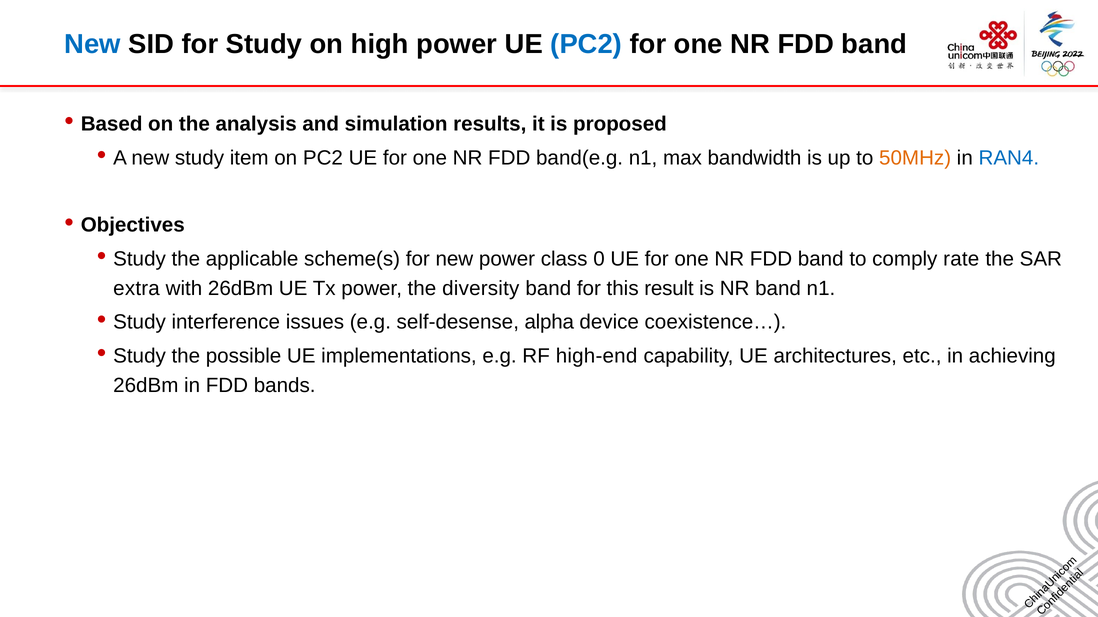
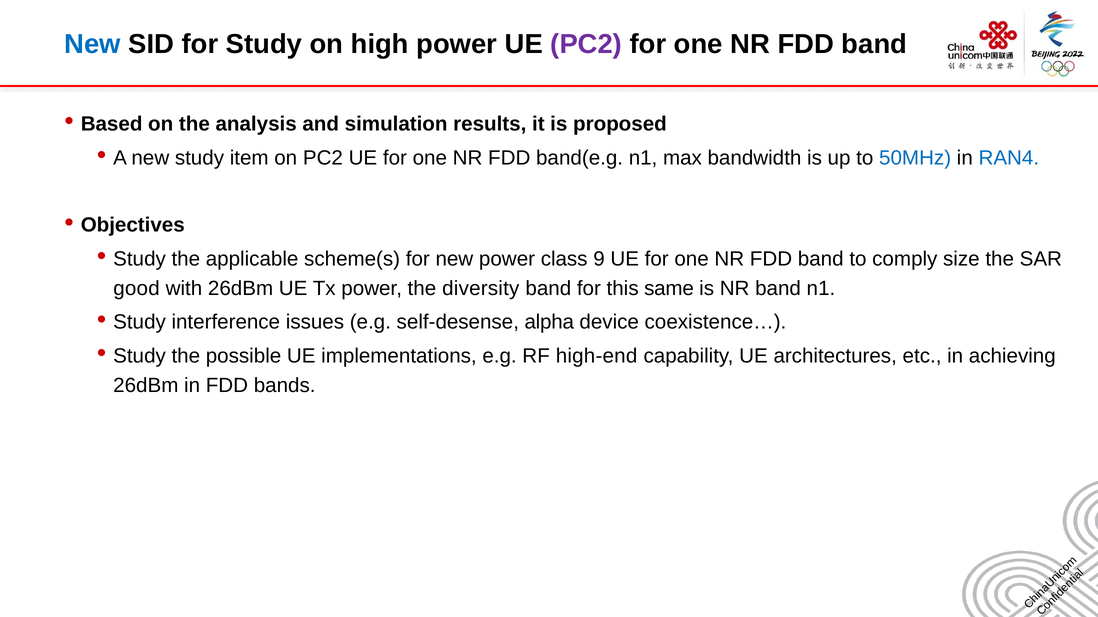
PC2 colour: blue -> purple (586, 44)
50MHz colour: orange -> blue (915, 158)
0: 0 -> 9 (599, 259)
rate: rate -> size (961, 259)
extra: extra -> good (137, 289)
result: result -> same (669, 289)
